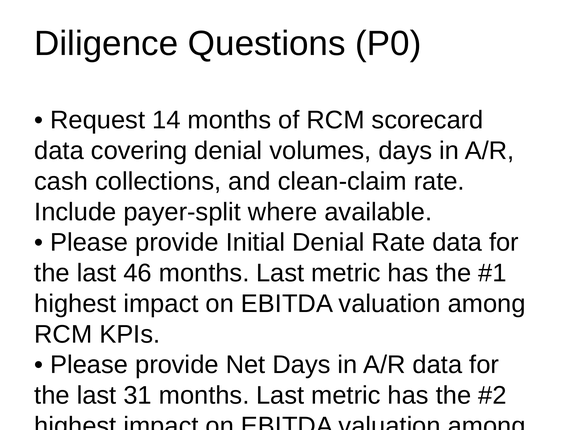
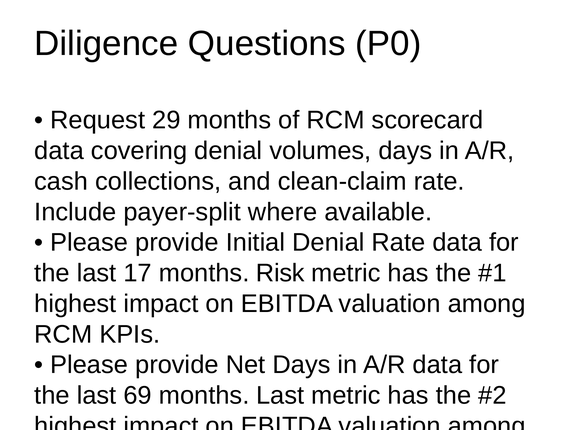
14: 14 -> 29 (166, 120)
46: 46 -> 17 (138, 273)
Last: Last -> Risk (280, 273)
31: 31 -> 69 (138, 395)
